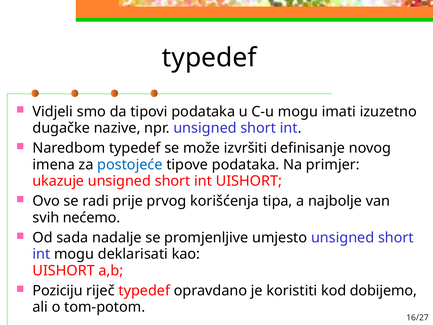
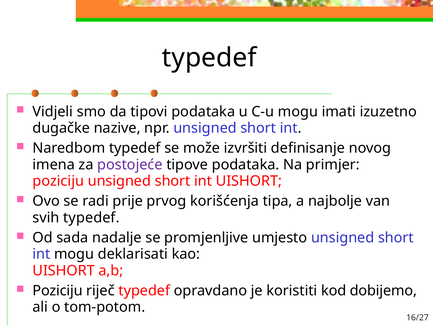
postojeće colour: blue -> purple (130, 165)
ukazuje: ukazuje -> poziciju (58, 181)
svih nećemo: nećemo -> typedef (91, 217)
